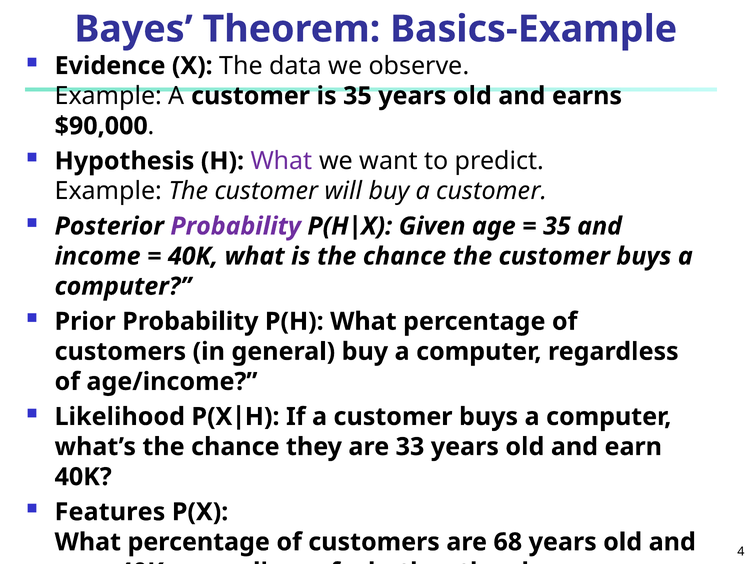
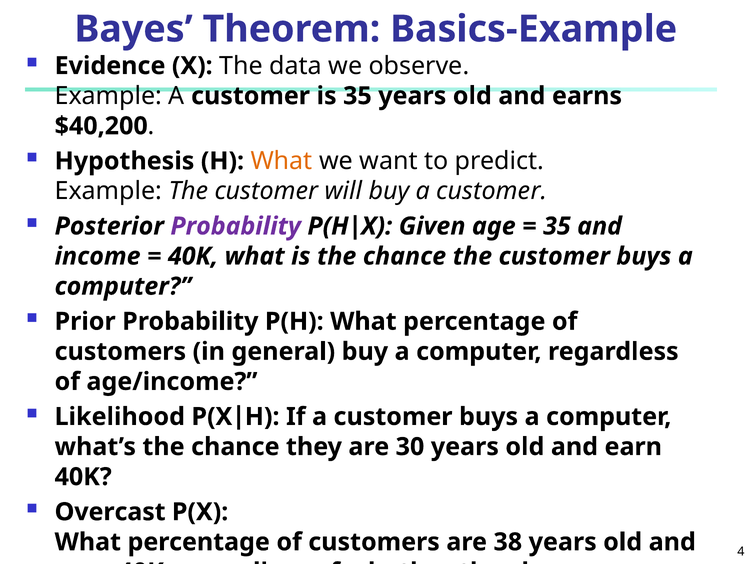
$90,000: $90,000 -> $40,200 (101, 126)
What colour: purple -> orange (282, 161)
33: 33 -> 30 (410, 447)
Features: Features -> Overcast (110, 512)
68: 68 -> 38 (508, 542)
